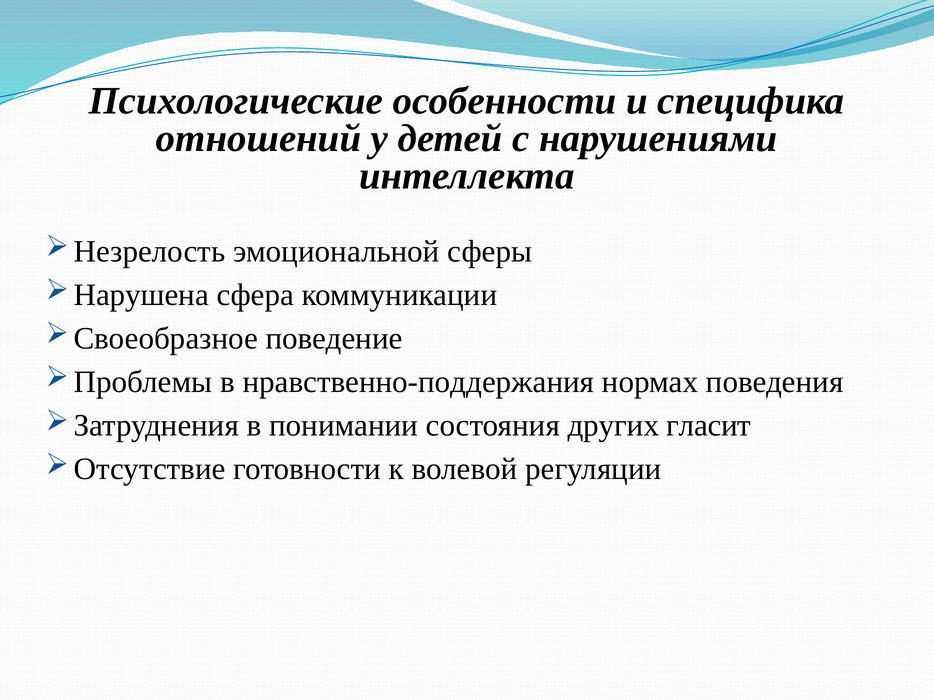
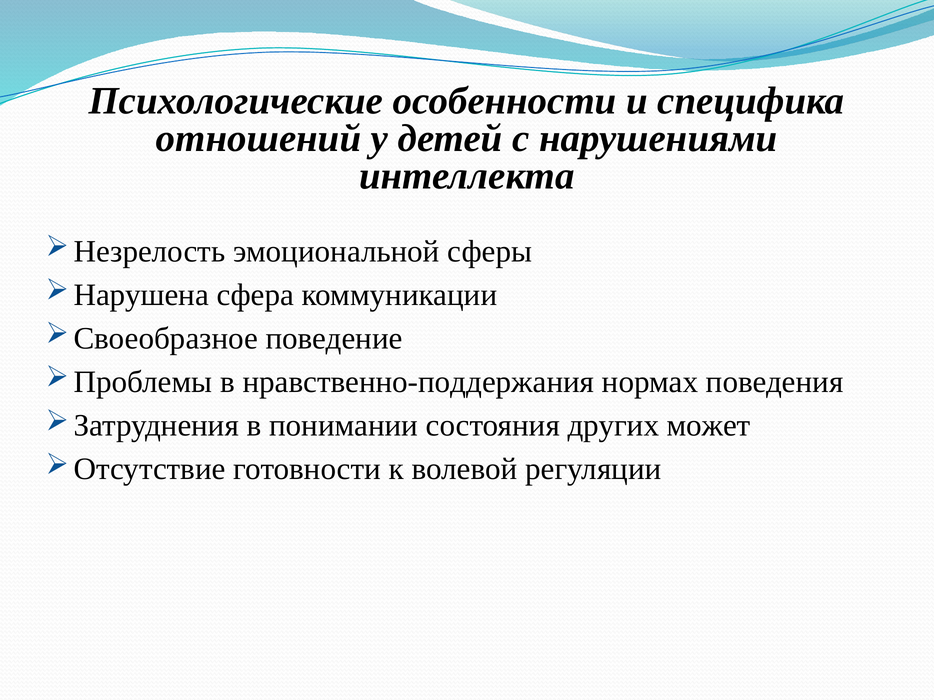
гласит: гласит -> может (709, 426)
